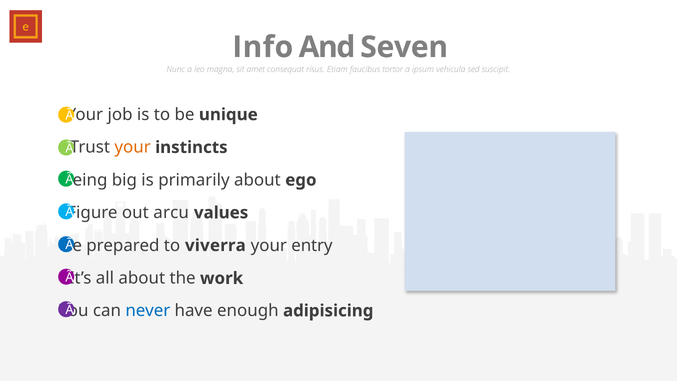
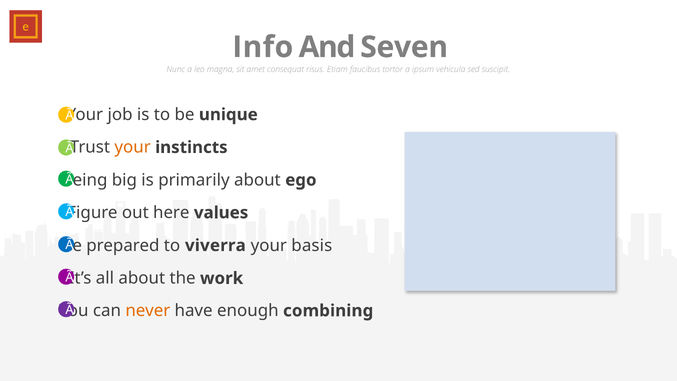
arcu: arcu -> here (171, 213)
entry: entry -> basis (312, 245)
never colour: blue -> orange (148, 311)
adipisicing: adipisicing -> combining (328, 311)
